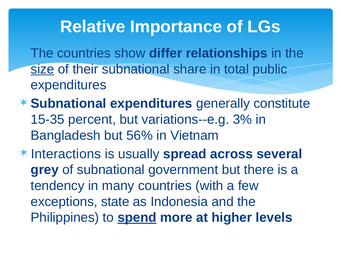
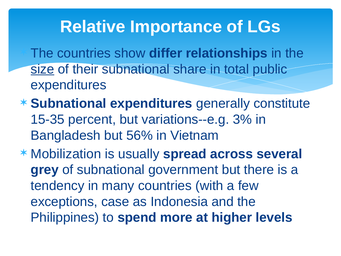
Interactions: Interactions -> Mobilization (66, 154)
state: state -> case (115, 201)
spend underline: present -> none (137, 217)
